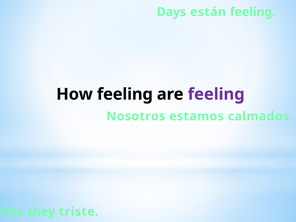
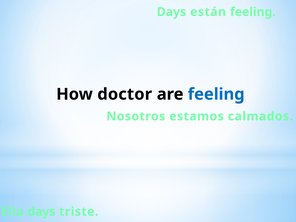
How feeling: feeling -> doctor (125, 94)
feeling colour: purple -> blue (216, 94)
Ella they: they -> days (41, 212)
